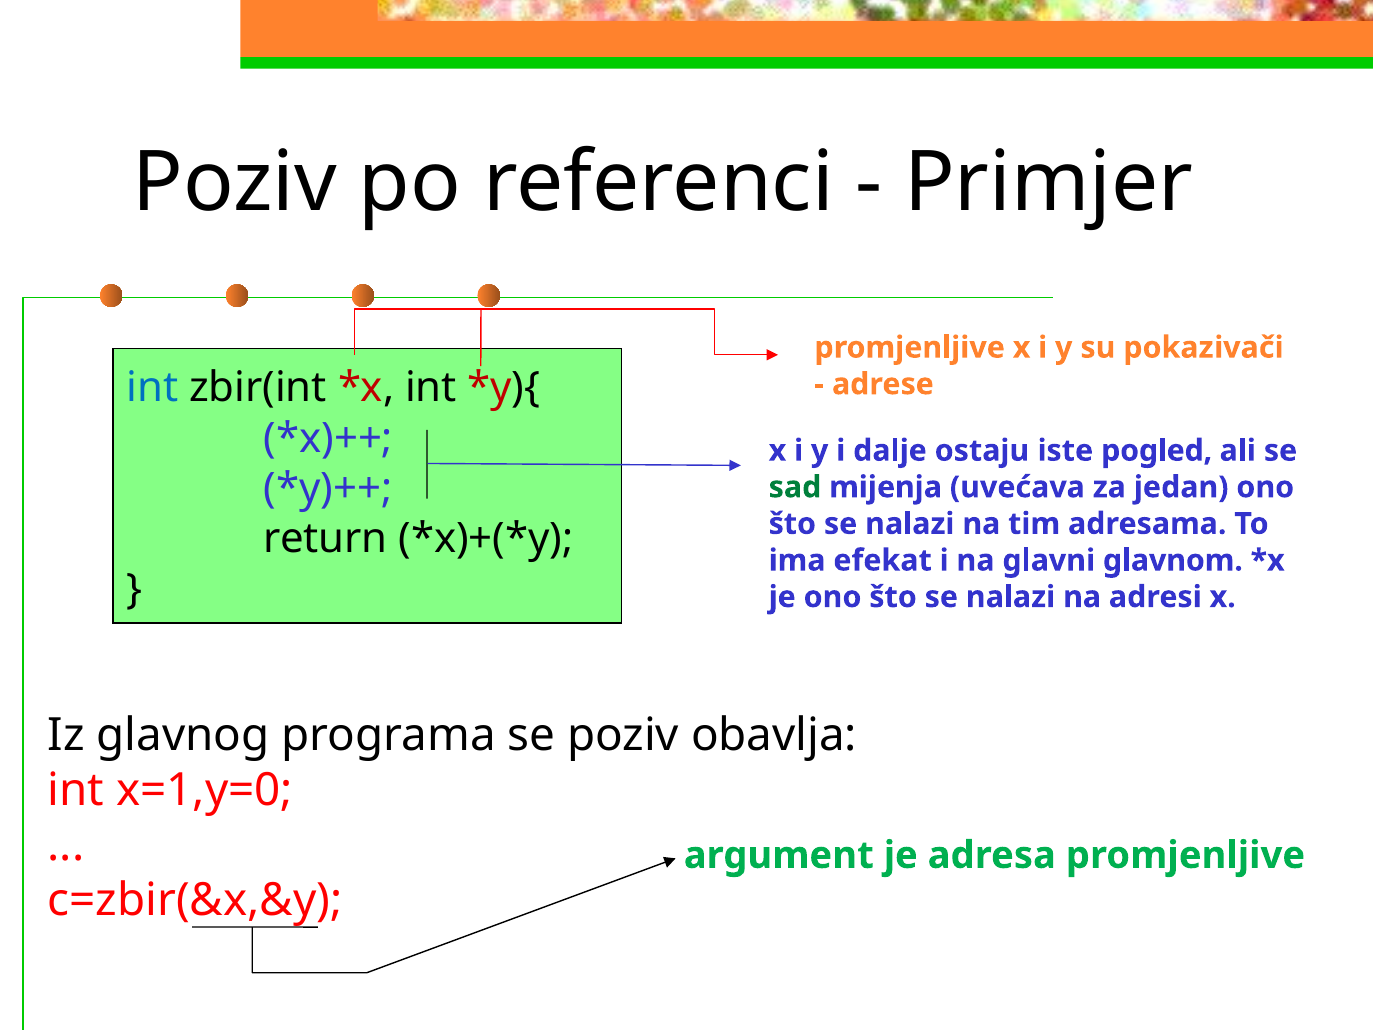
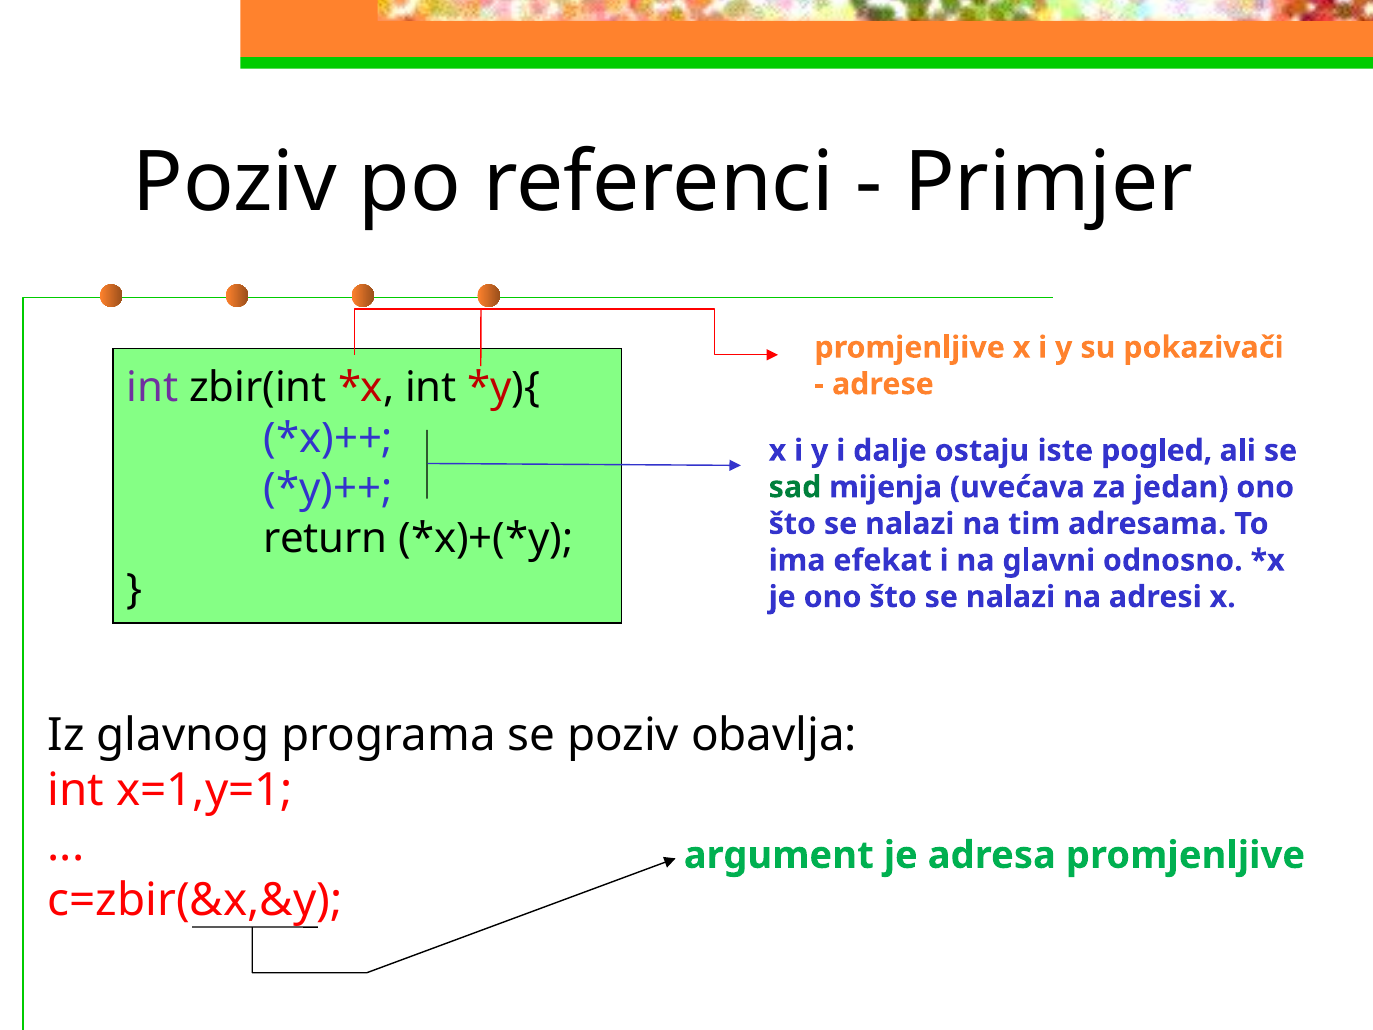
int colour: blue -> purple (152, 388)
glavnom: glavnom -> odnosno (1173, 560)
x=1,y=0: x=1,y=0 -> x=1,y=1 (205, 790)
